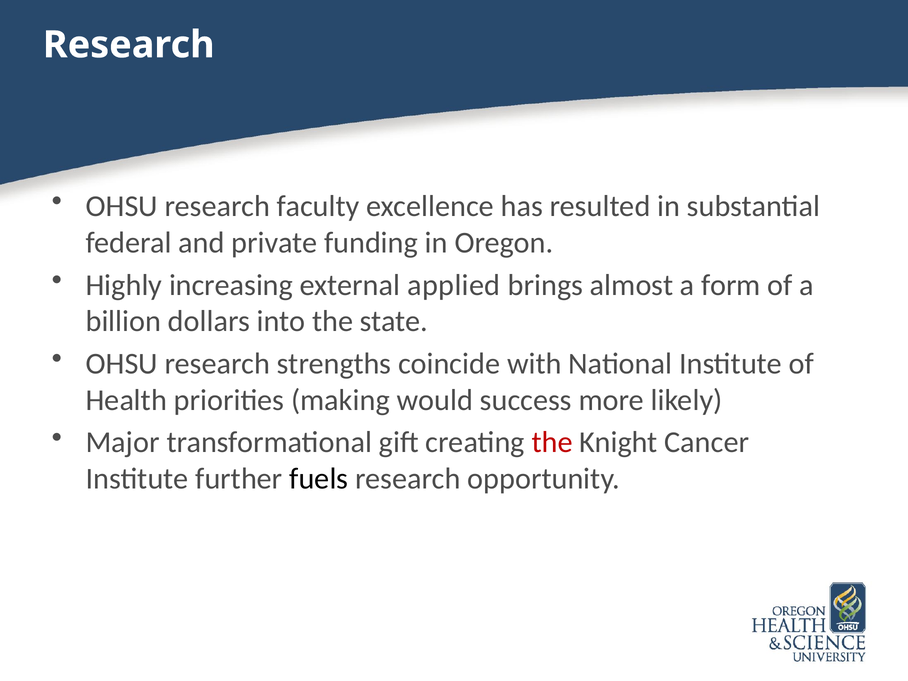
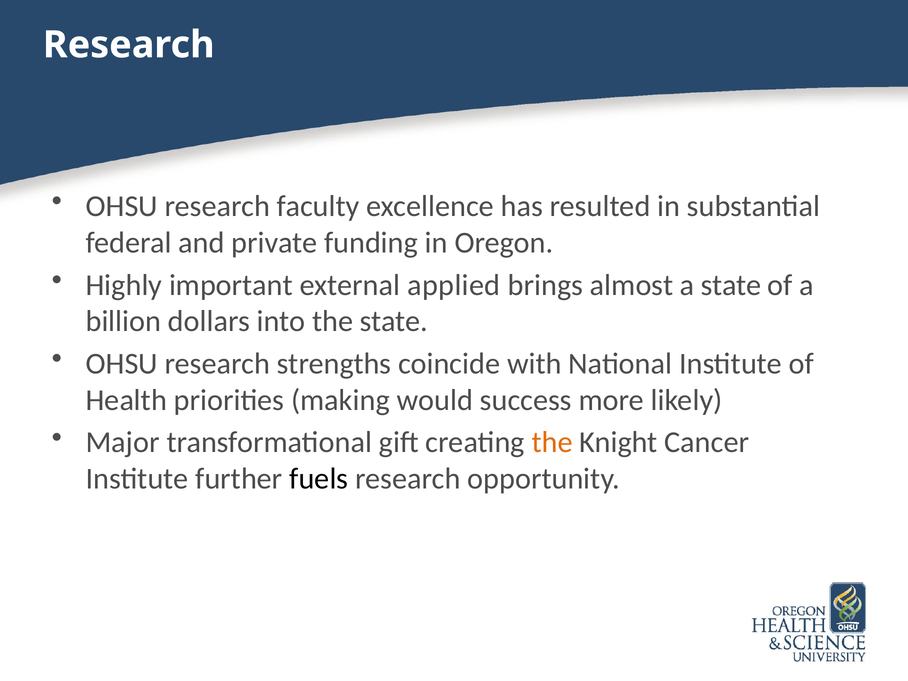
increasing: increasing -> important (231, 285)
a form: form -> state (731, 285)
the colour: red -> orange (552, 442)
